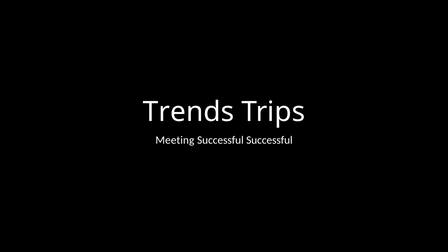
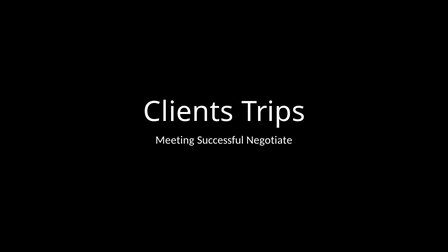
Trends: Trends -> Clients (188, 112)
Successful Successful: Successful -> Negotiate (269, 140)
